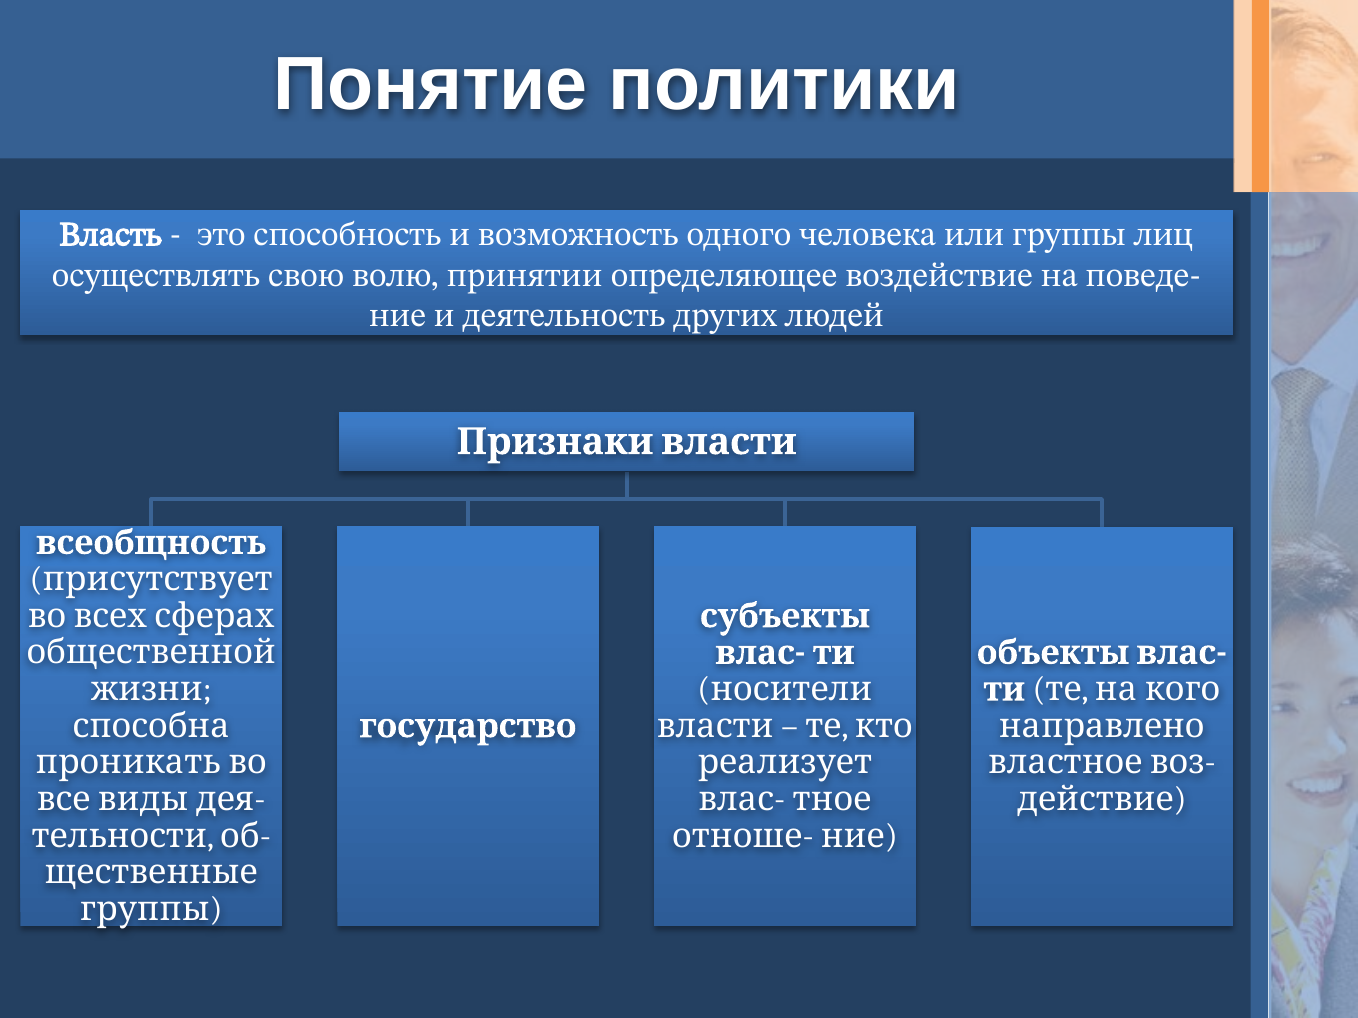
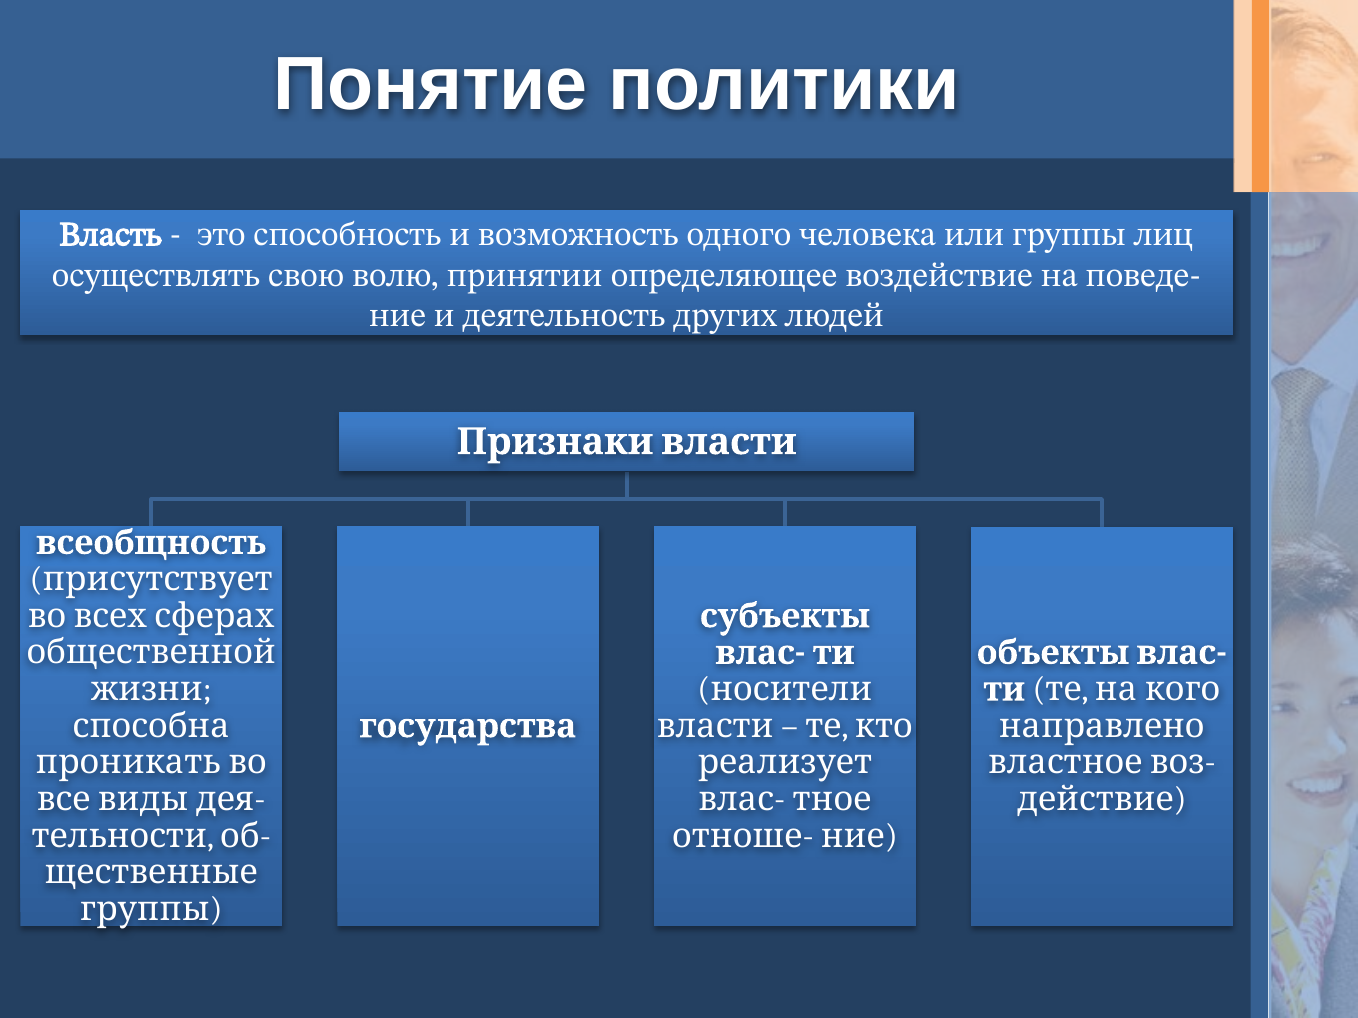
государство: государство -> государства (468, 726)
